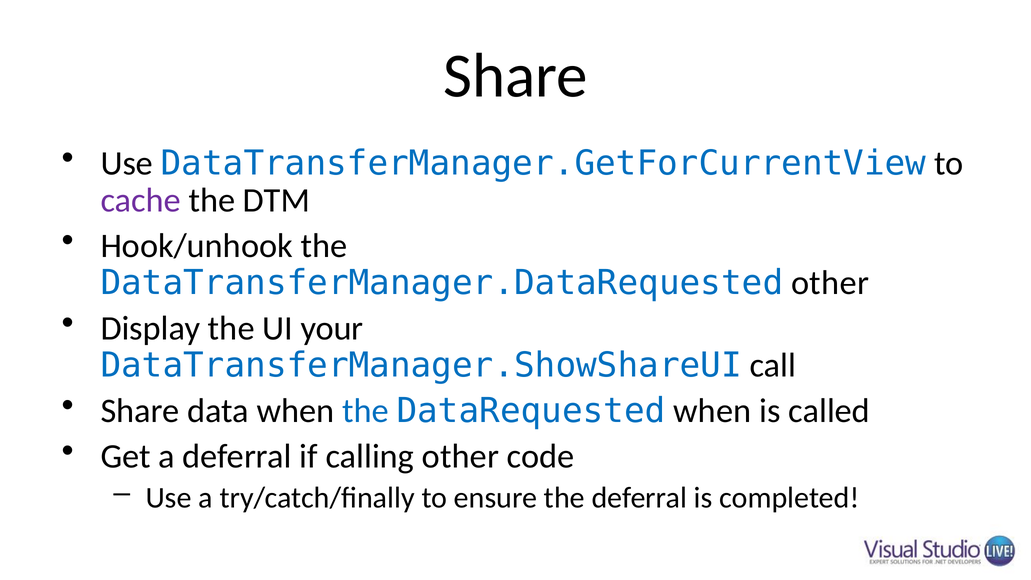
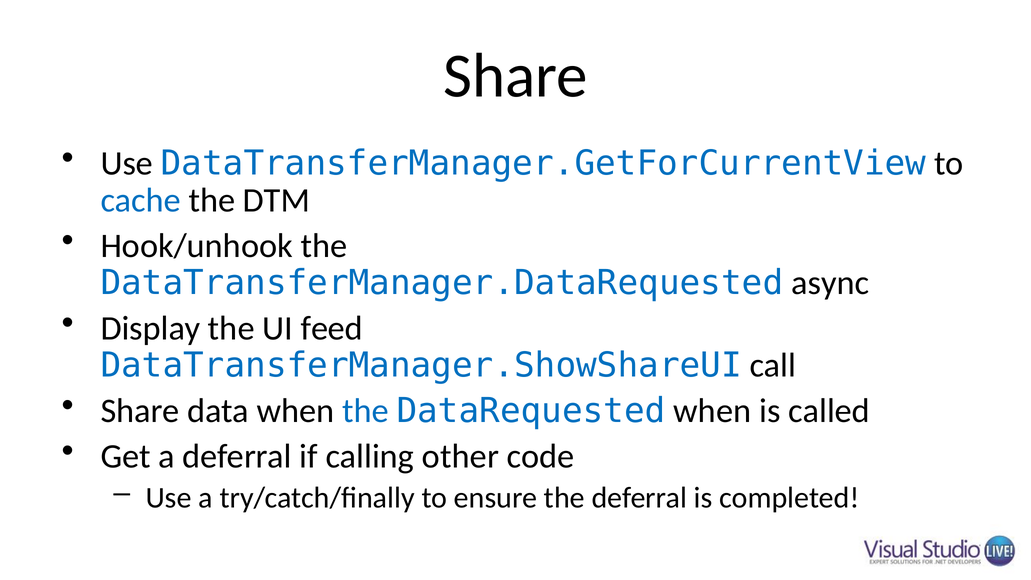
cache colour: purple -> blue (141, 201)
DataTransferManager.DataRequested other: other -> async (830, 283)
your: your -> feed (332, 328)
